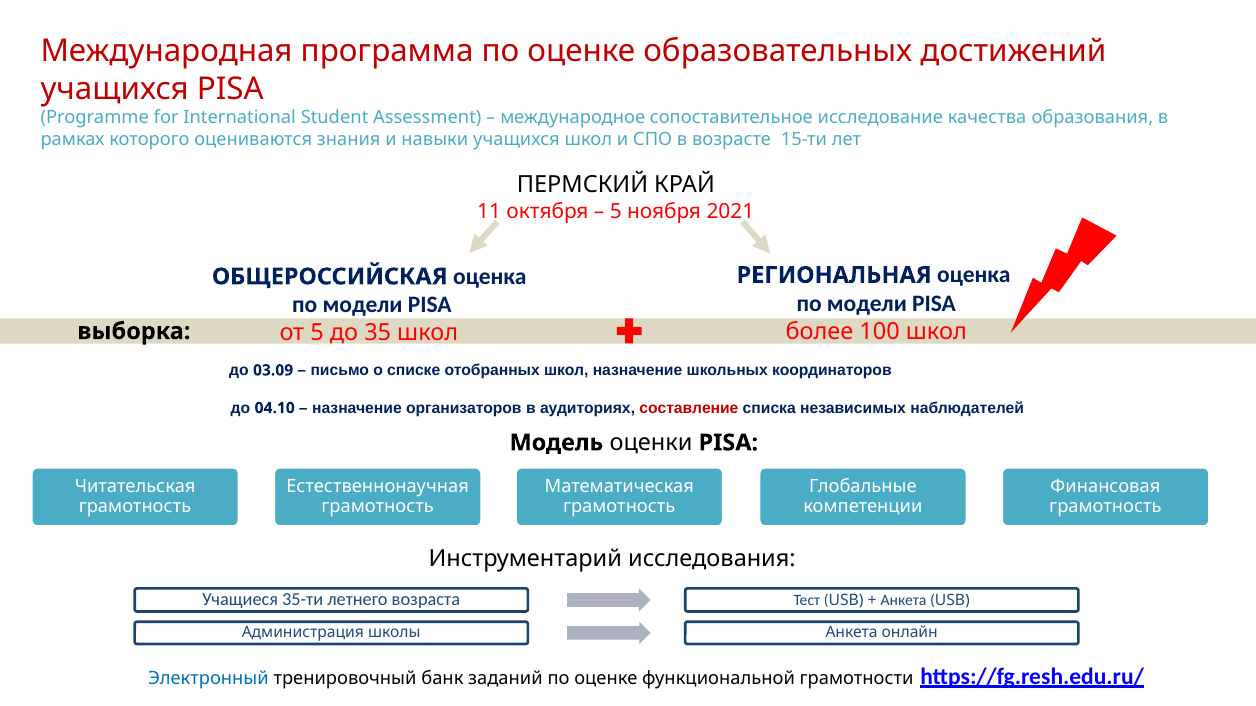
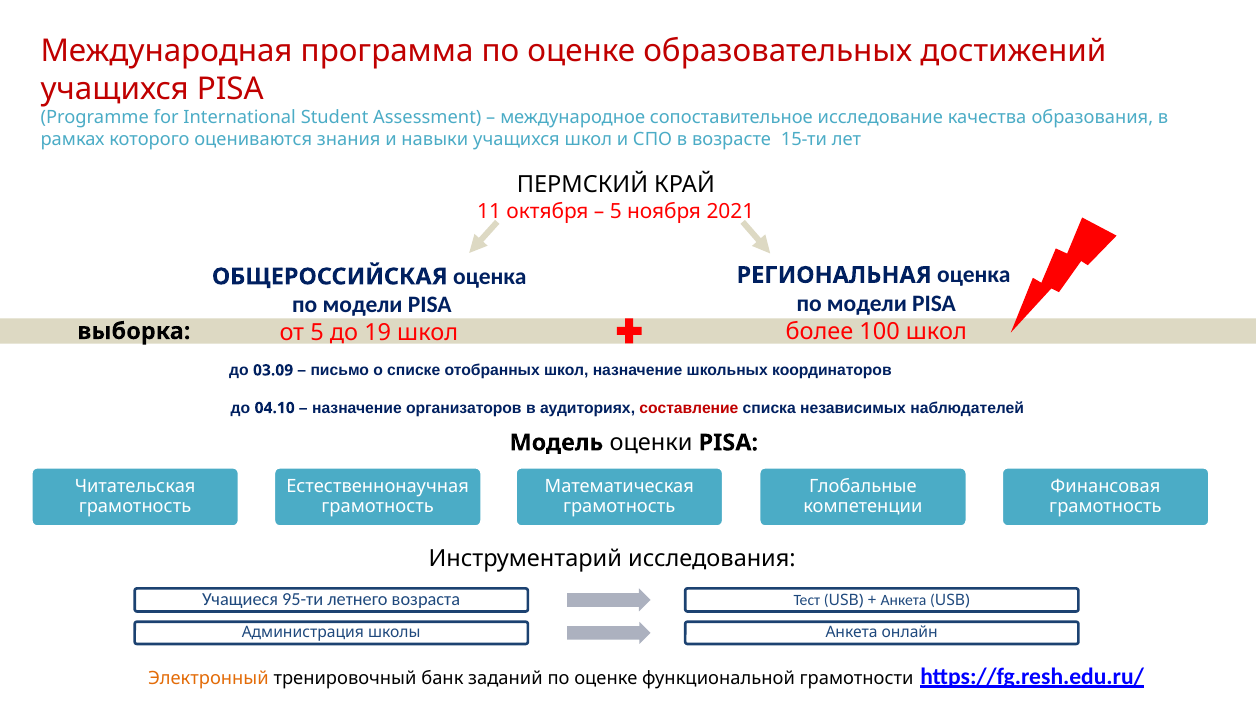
35: 35 -> 19 (378, 333)
35-ти: 35-ти -> 95-ти (303, 600)
Электронный colour: blue -> orange (208, 678)
